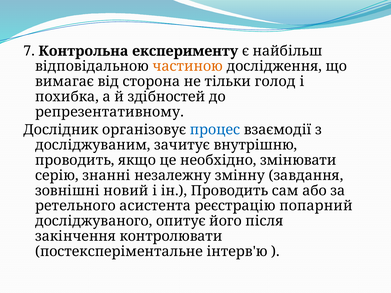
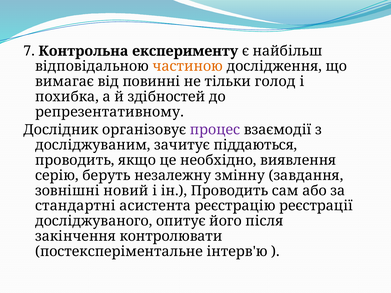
сторона: сторона -> повинні (151, 82)
процес colour: blue -> purple (215, 130)
внутрішню: внутрішню -> піддаються (255, 145)
змінювати: змінювати -> виявлення (298, 160)
знанні: знанні -> беруть (106, 176)
ретельного: ретельного -> стандартні (75, 206)
попарний: попарний -> реєстрації (316, 206)
